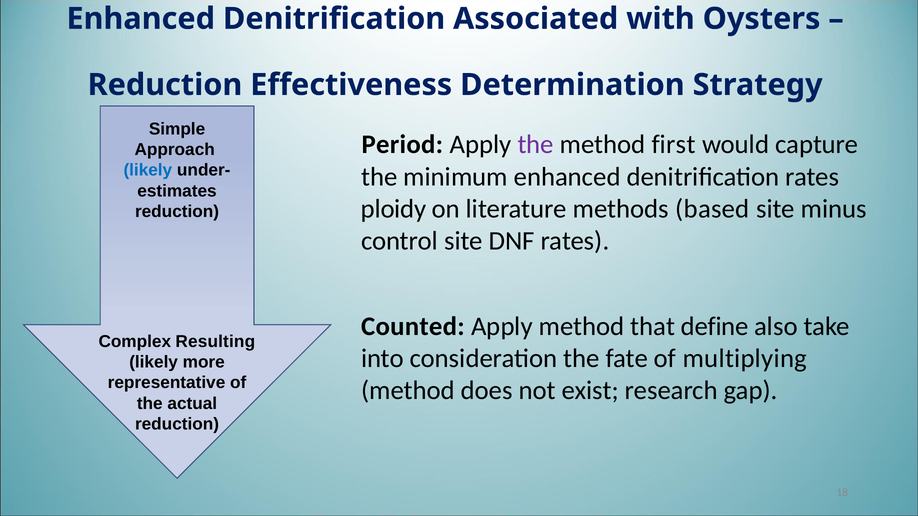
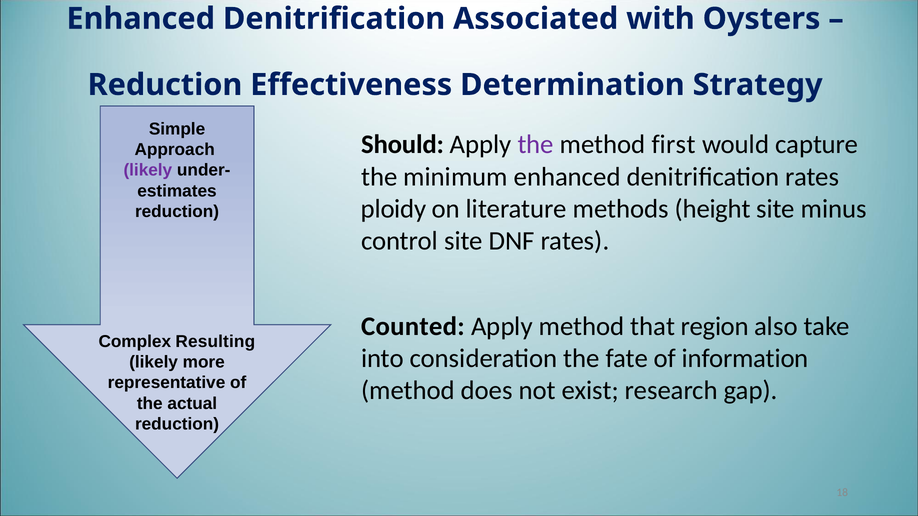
Period: Period -> Should (402, 145)
likely colour: blue -> purple (148, 170)
based: based -> height (713, 209)
define: define -> region (715, 327)
multiplying: multiplying -> information (745, 359)
